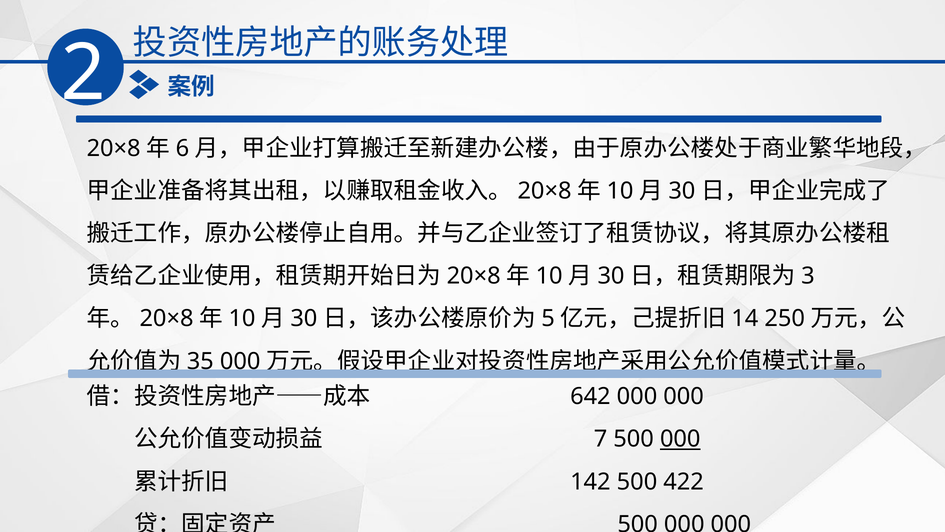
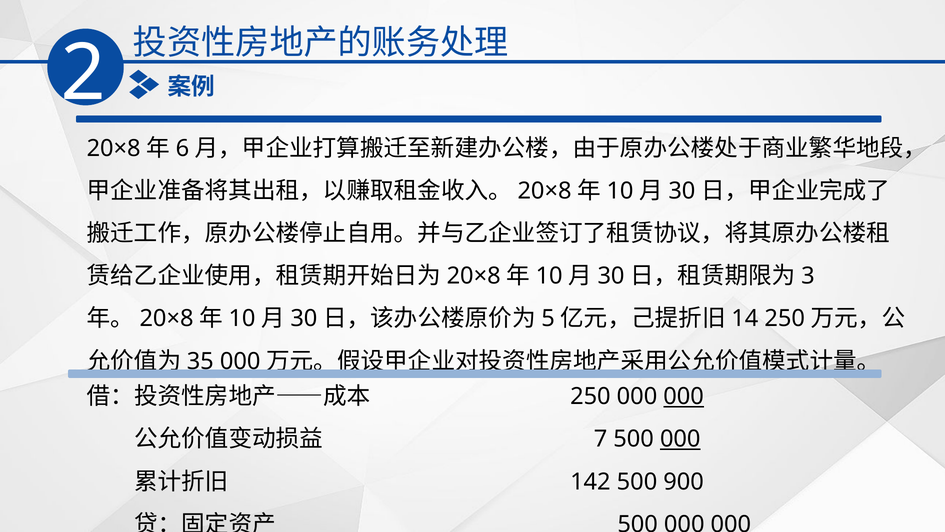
642: 642 -> 250 (590, 396)
000 underline: none -> present (684, 396)
422: 422 -> 900 (684, 481)
